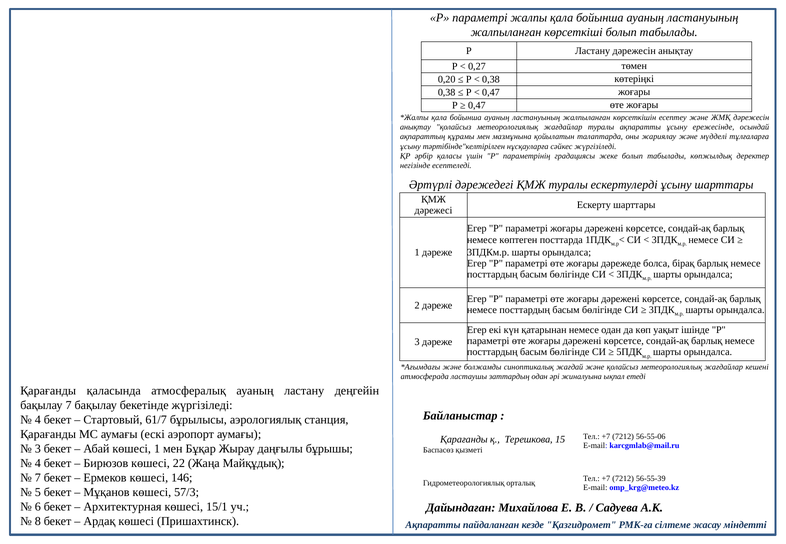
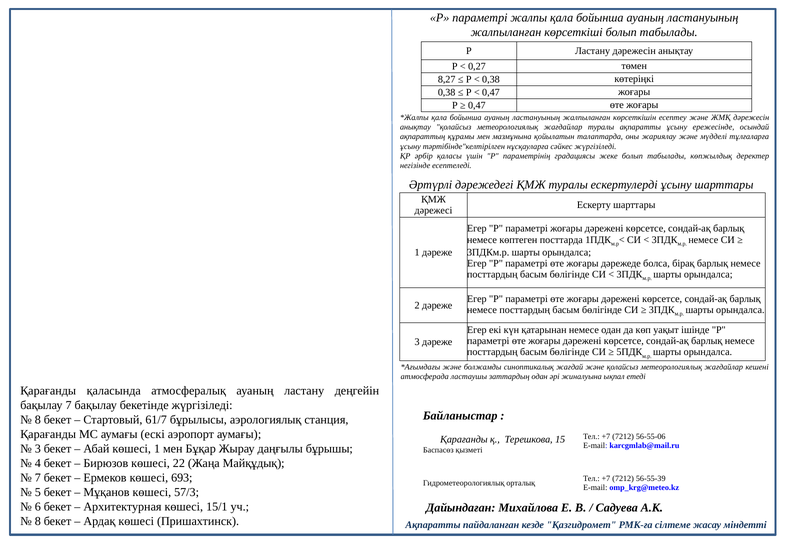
0,20: 0,20 -> 8,27 (447, 80)
4: 4 -> 8 (38, 420)
146: 146 -> 693 (182, 478)
